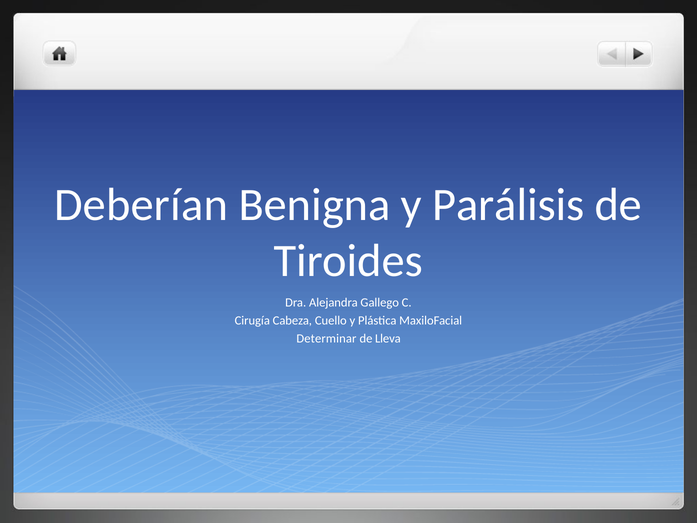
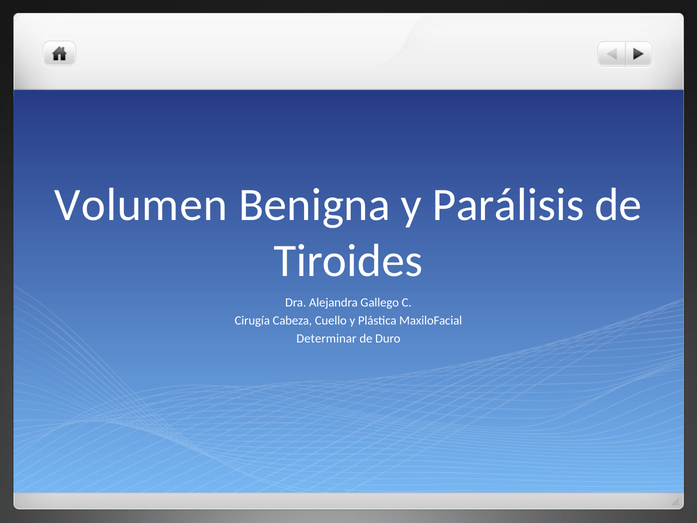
Deberían: Deberían -> Volumen (141, 205)
Lleva: Lleva -> Duro (388, 338)
